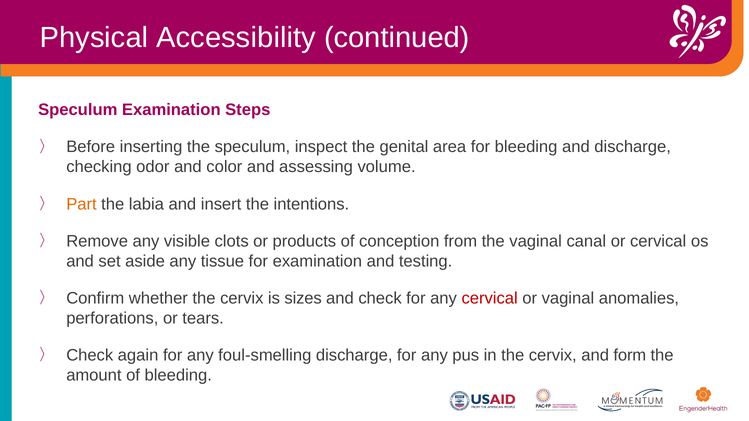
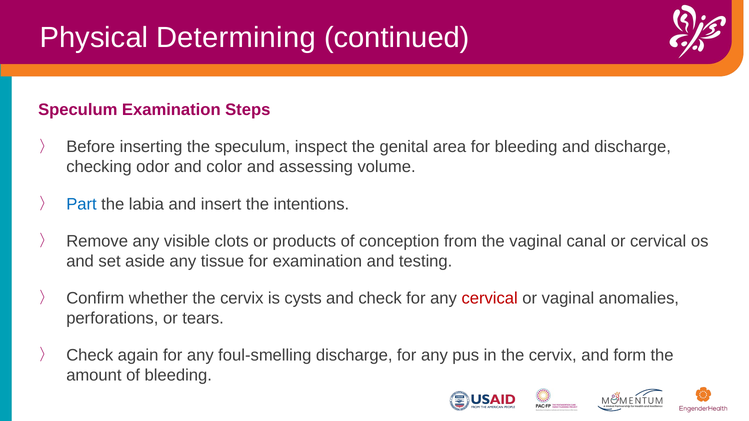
Accessibility: Accessibility -> Determining (236, 38)
Part colour: orange -> blue (81, 204)
sizes: sizes -> cysts (303, 298)
